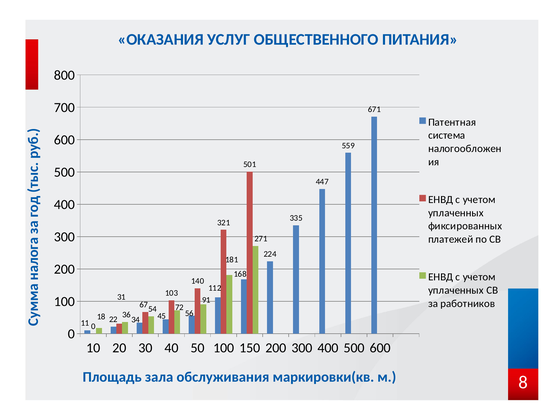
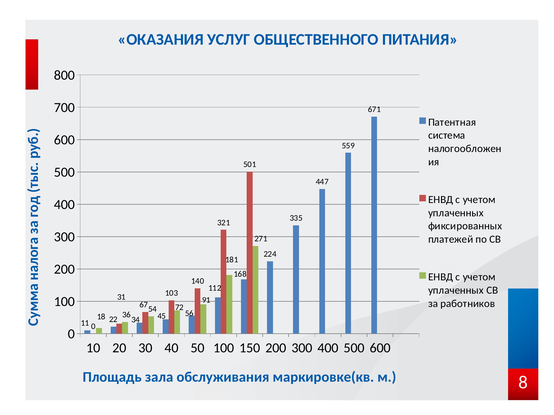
маркировки(кв: маркировки(кв -> маркировке(кв (323, 377)
